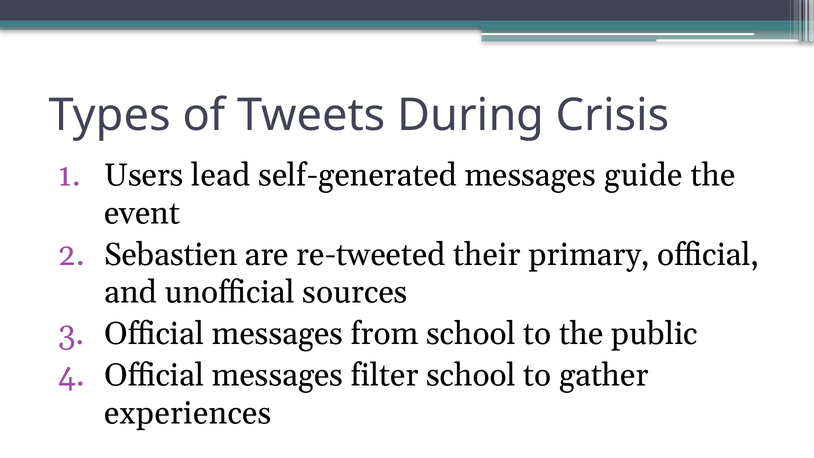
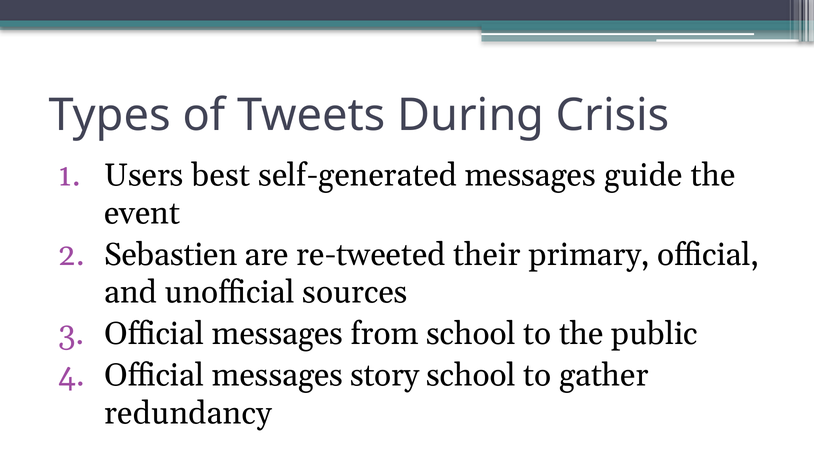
lead: lead -> best (221, 175)
filter: filter -> story (385, 375)
experiences: experiences -> redundancy (188, 413)
